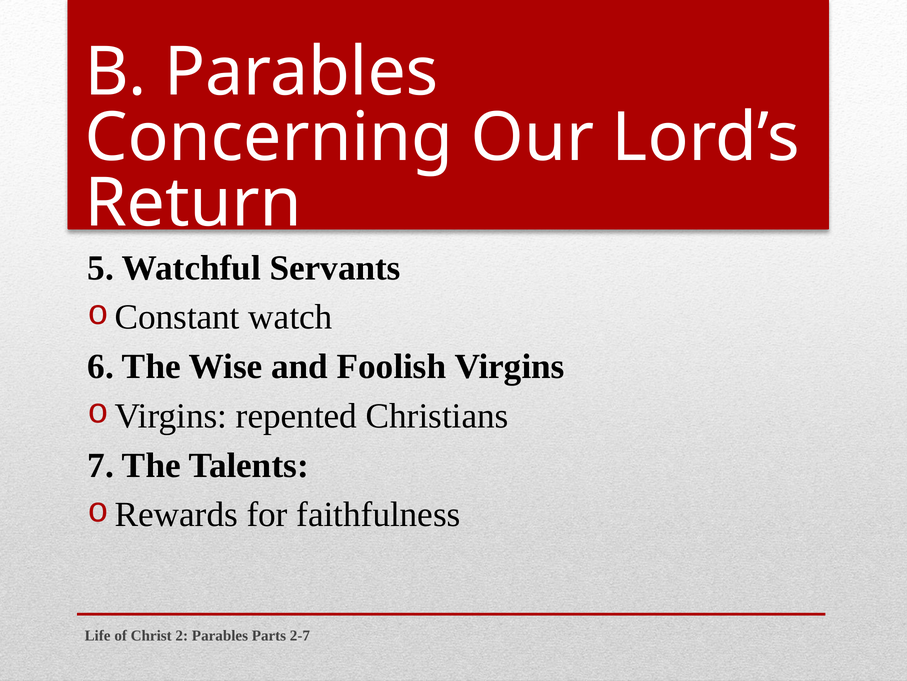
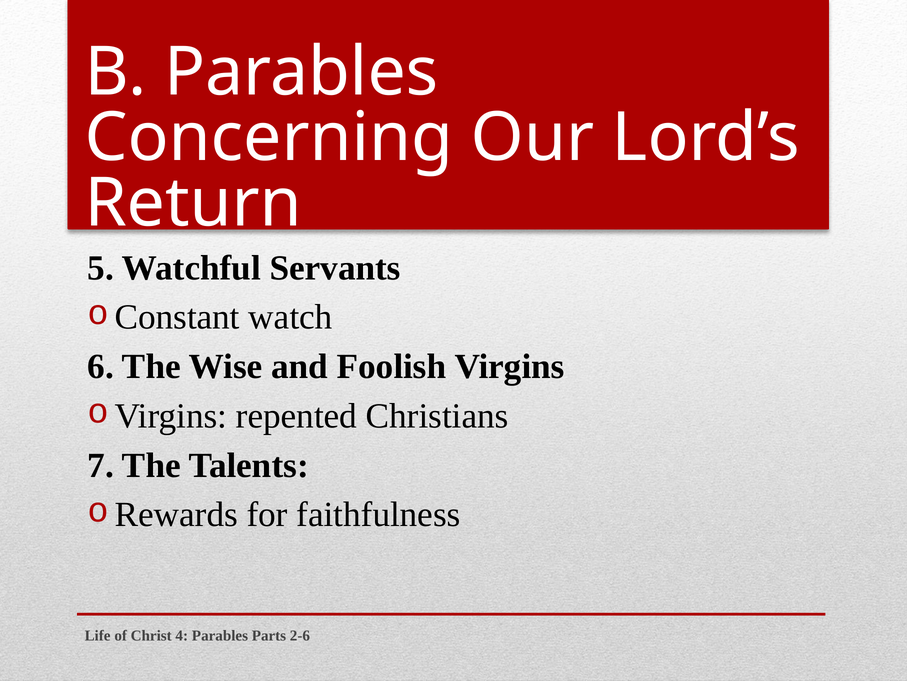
2: 2 -> 4 (182, 635)
2-7: 2-7 -> 2-6 (300, 635)
